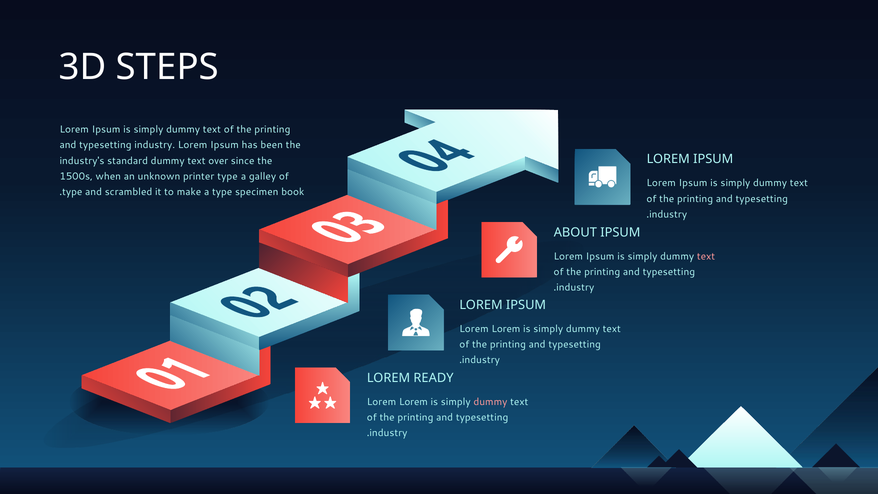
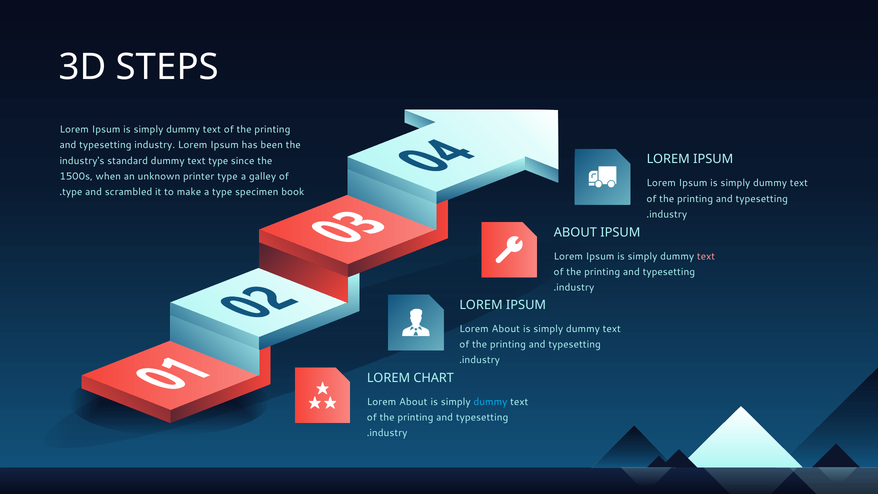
text over: over -> type (218, 161)
Lorem: Lorem -> About (506, 329)
READY: READY -> CHART (434, 378)
Lorem: Lorem -> About (413, 402)
dummy colour: pink -> light blue (490, 402)
